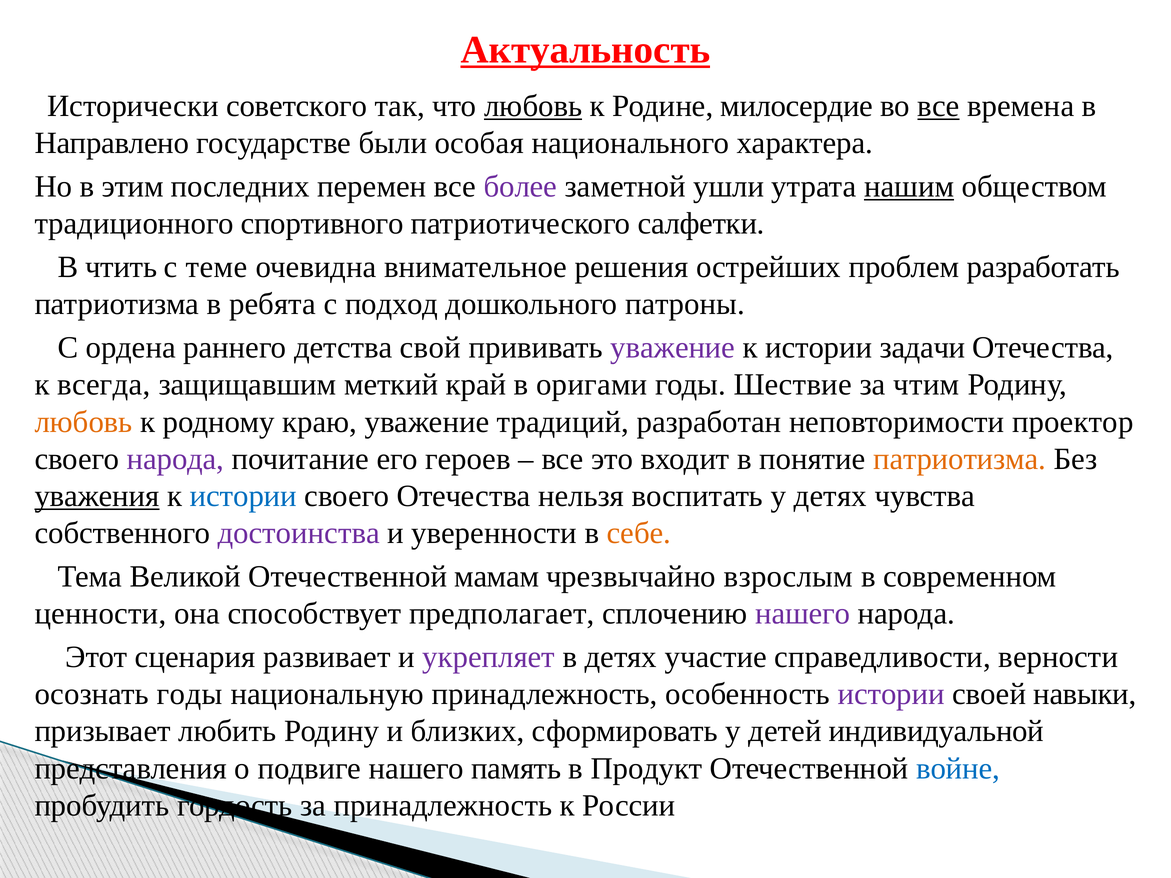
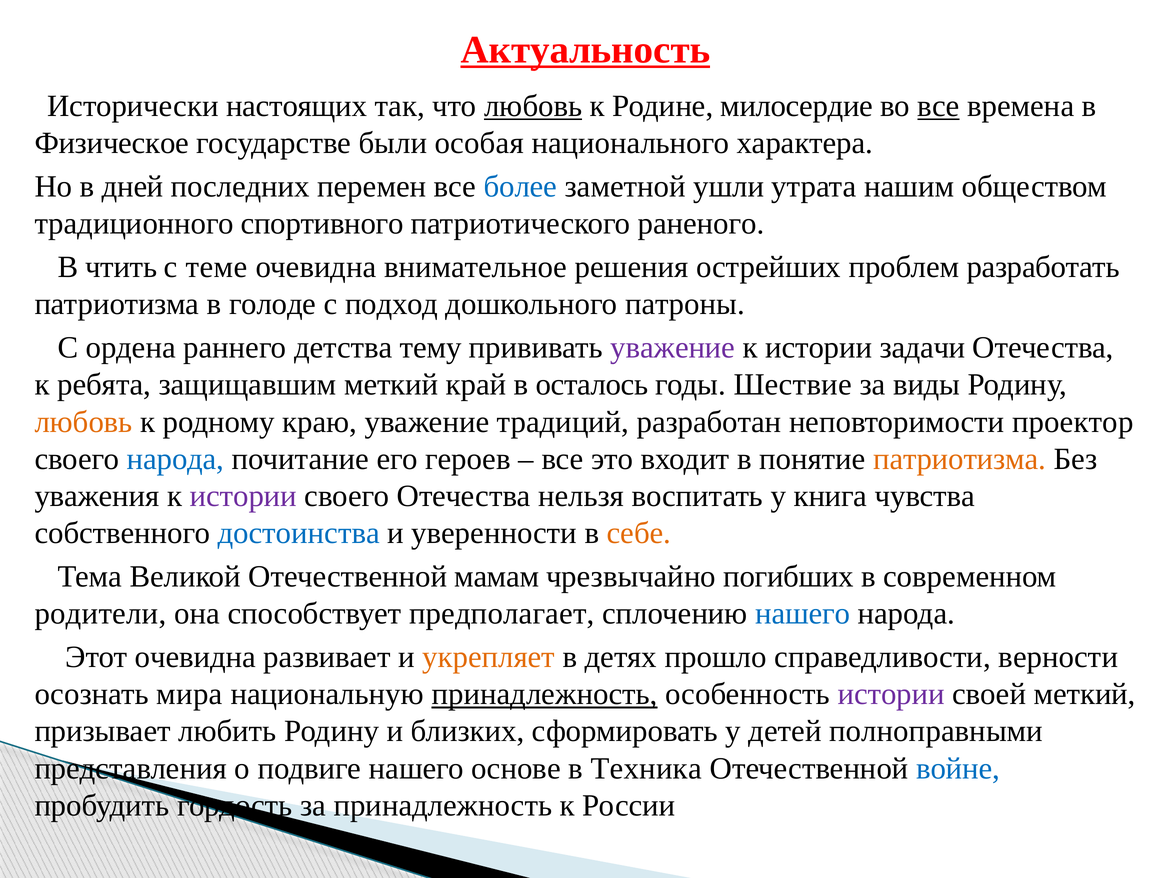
советского: советского -> настоящих (297, 106)
Направлено: Направлено -> Физическое (112, 143)
этим: этим -> дней (133, 187)
более colour: purple -> blue (520, 187)
нашим underline: present -> none (909, 187)
салфетки: салфетки -> раненого (701, 224)
ребята: ребята -> голоде (273, 304)
свой: свой -> тему (431, 348)
всегда: всегда -> ребята (104, 385)
оригами: оригами -> осталось (592, 385)
чтим: чтим -> виды (927, 385)
народа colour: purple -> blue (176, 459)
уважения underline: present -> none (97, 496)
истории colour: blue -> purple (243, 496)
у детях: детях -> книга (830, 496)
достоинства colour: purple -> blue (299, 533)
взрослым: взрослым -> погибших (789, 577)
ценности: ценности -> родители (100, 614)
нашего colour: purple -> blue (803, 614)
Этот сценария: сценария -> очевидна (195, 657)
укрепляет colour: purple -> orange (489, 657)
участие: участие -> прошло (716, 657)
осознать годы: годы -> мира (190, 694)
принадлежность underline: none -> present (545, 694)
своей навыки: навыки -> меткий (1085, 694)
индивидуальной: индивидуальной -> полноправными (936, 732)
память: память -> основе (516, 769)
Продукт: Продукт -> Техника (646, 769)
